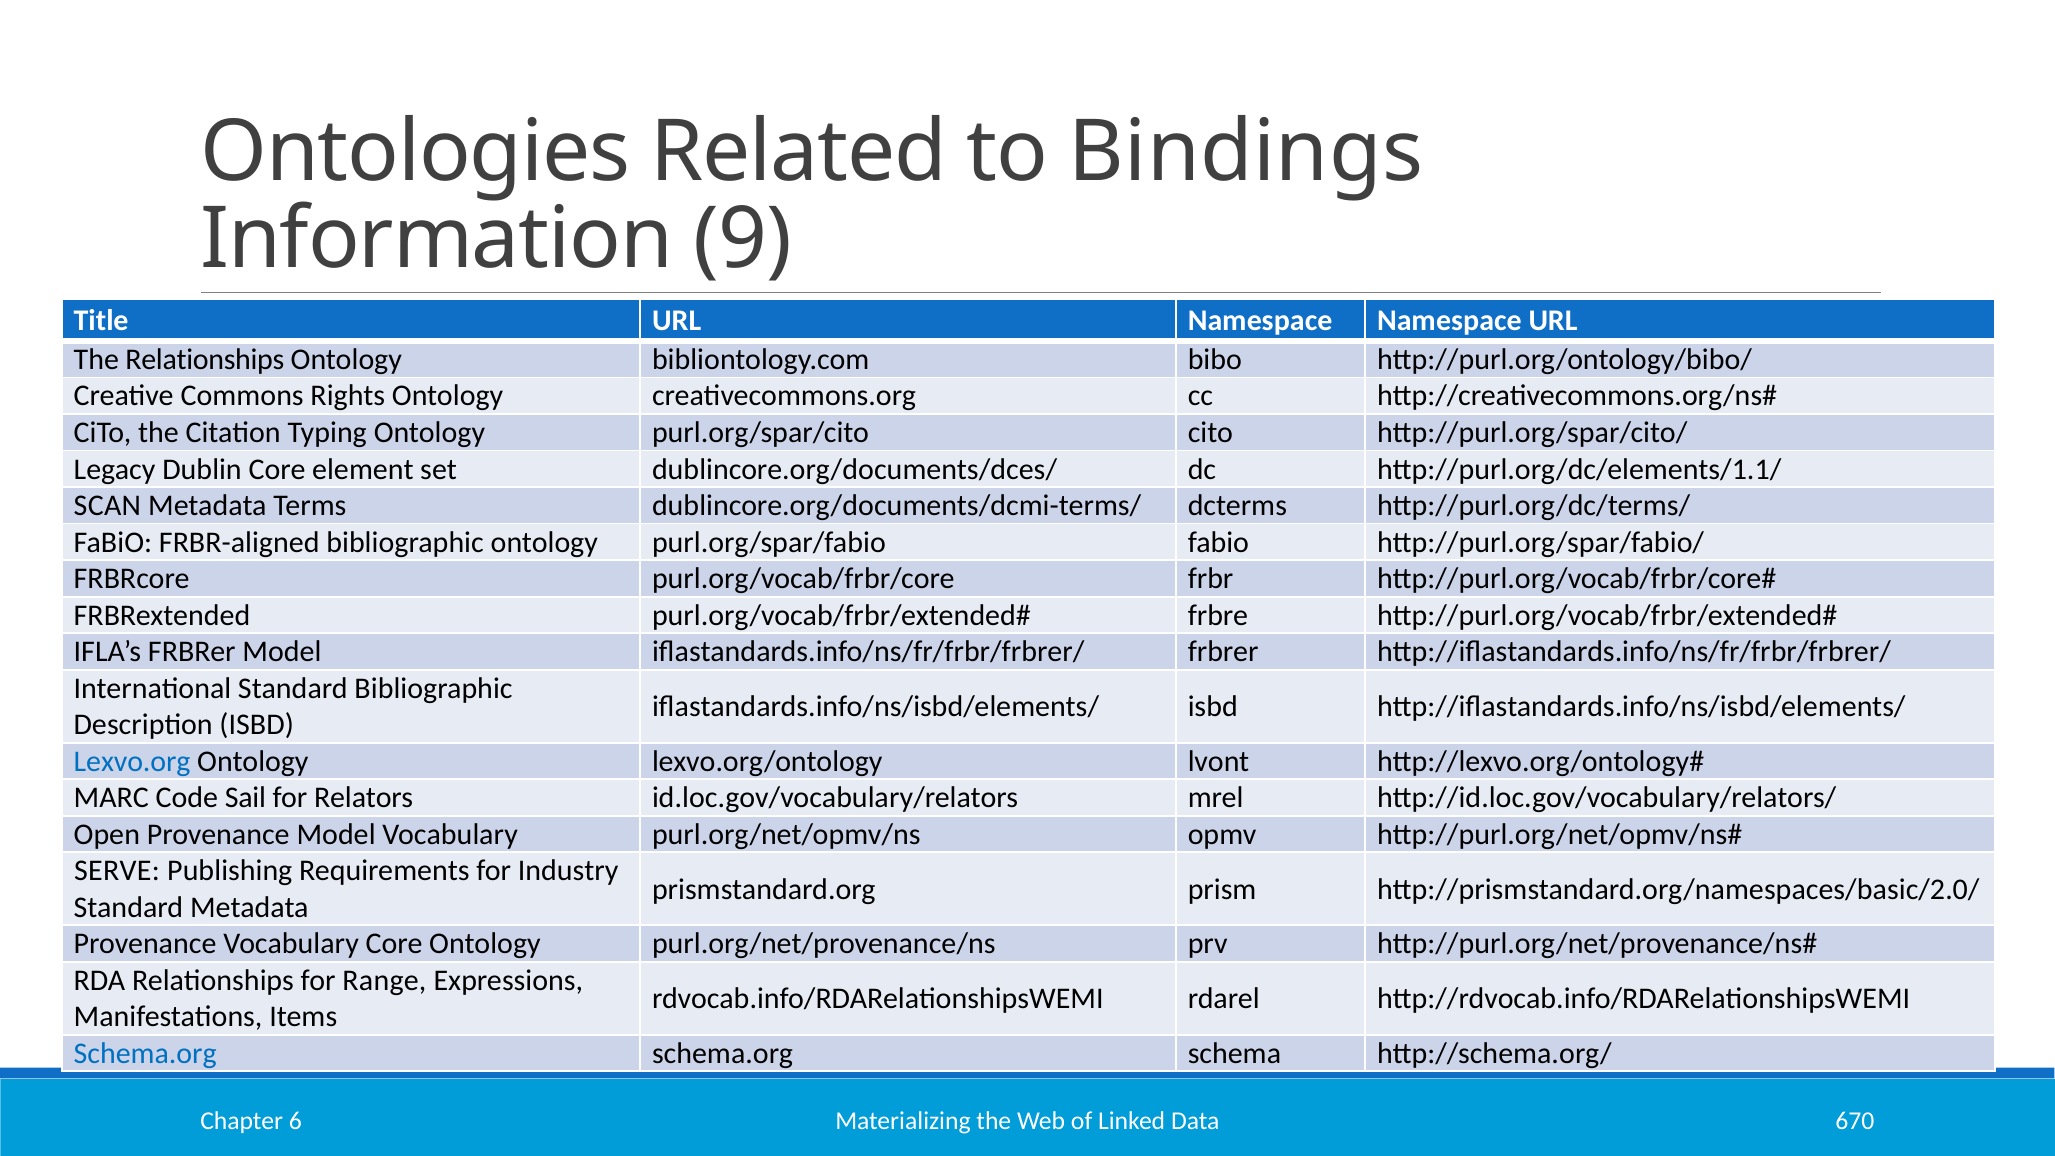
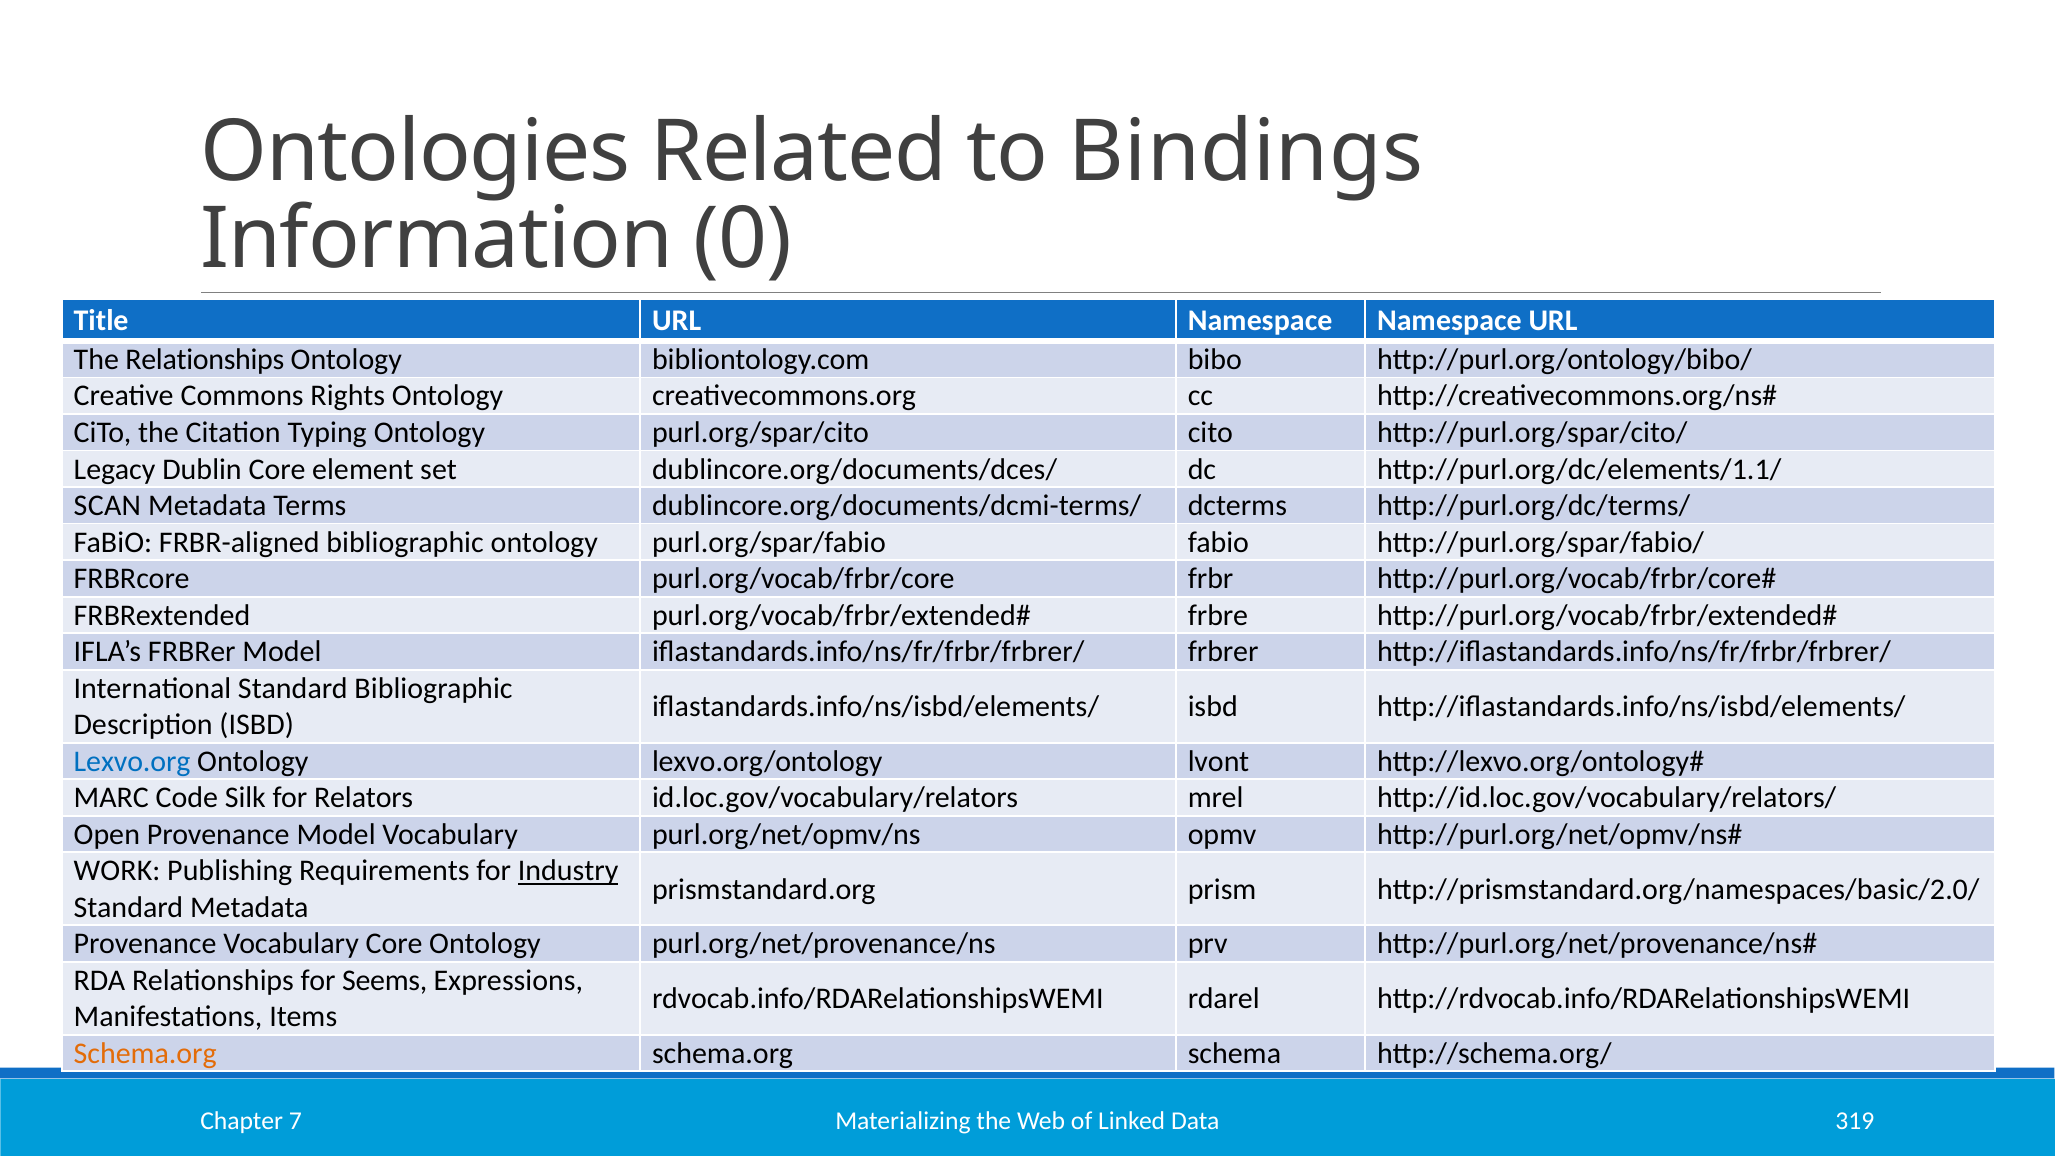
9: 9 -> 0 (743, 239)
Sail: Sail -> Silk (245, 798)
SERVE: SERVE -> WORK (117, 871)
Industry underline: none -> present (568, 871)
Range: Range -> Seems (385, 980)
Schema.org colour: blue -> orange (145, 1053)
670: 670 -> 319 (1855, 1121)
6: 6 -> 7 (295, 1121)
